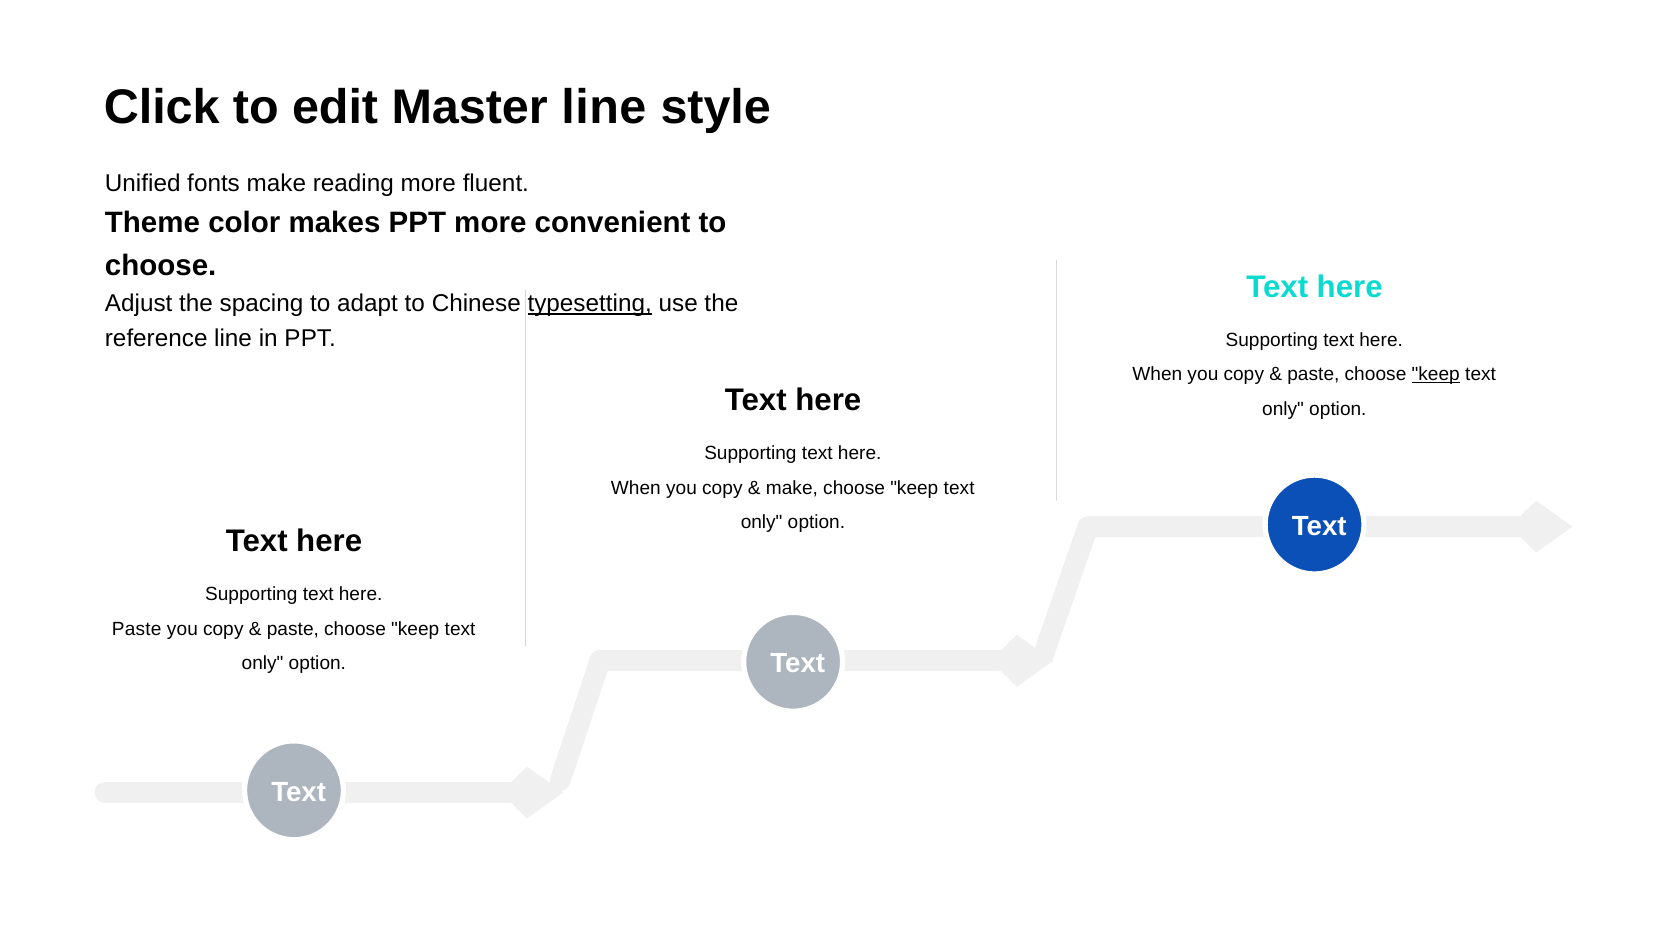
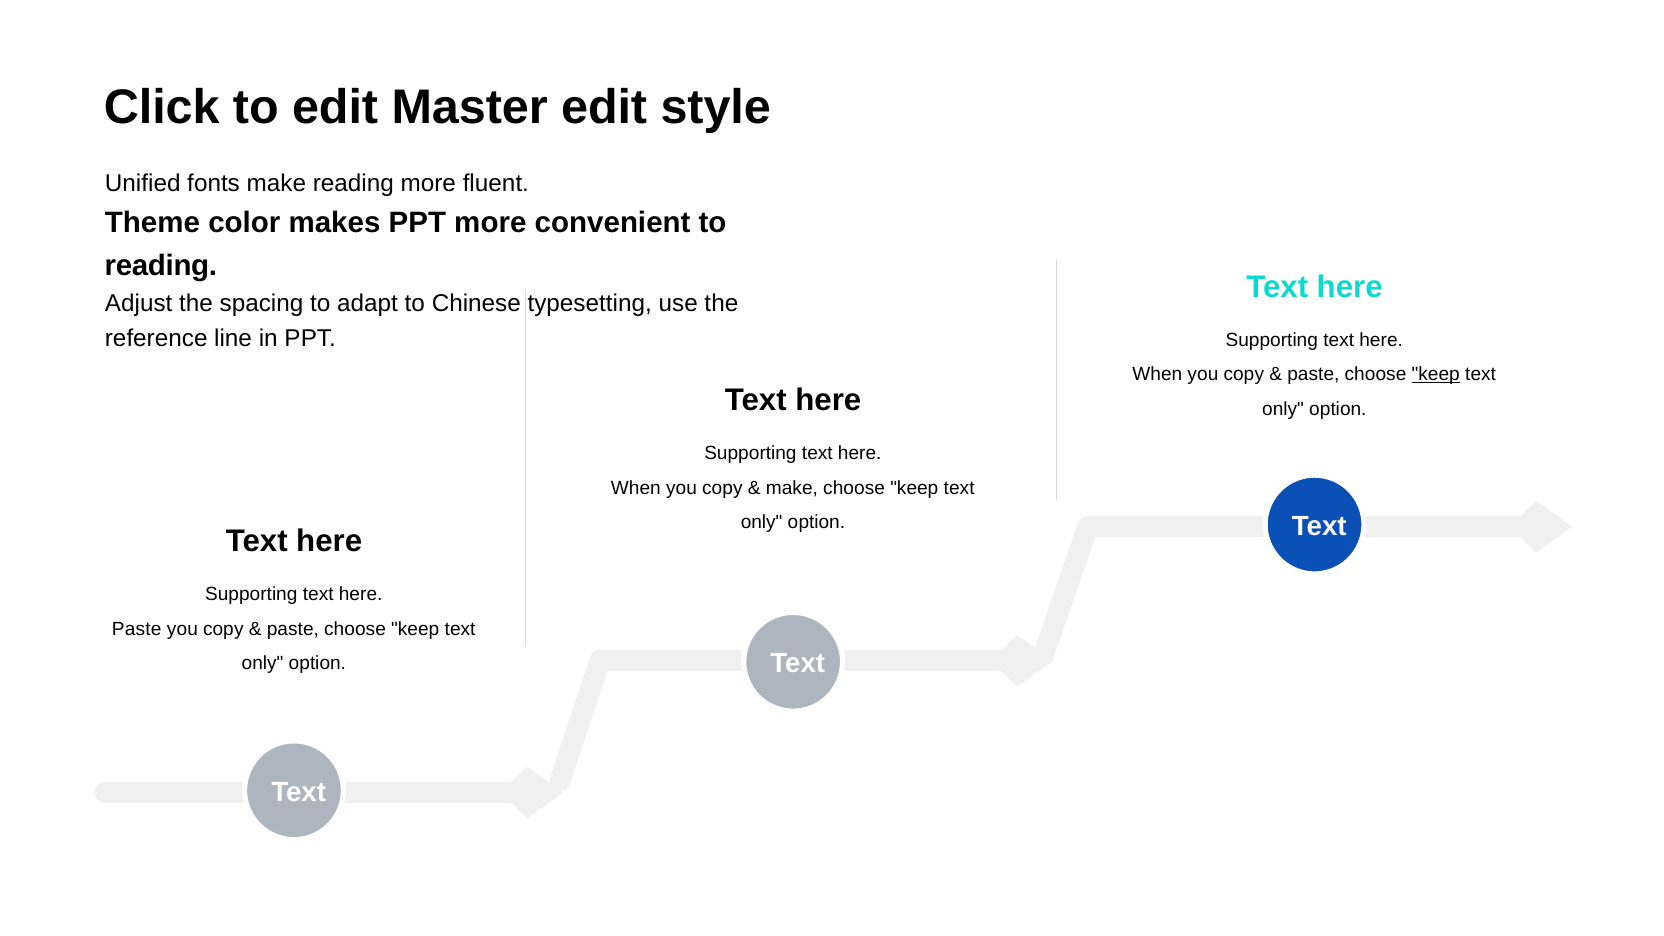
Master line: line -> edit (604, 108)
choose: choose -> reading (161, 266)
typesetting underline: present -> none (590, 303)
